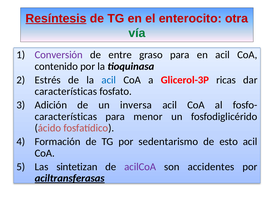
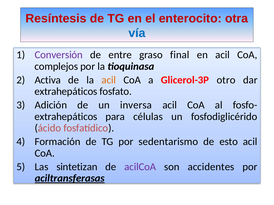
Resíntesis underline: present -> none (56, 18)
vía colour: green -> blue (137, 33)
graso para: para -> final (180, 55)
contenido: contenido -> complejos (56, 67)
Estrés: Estrés -> Activa (48, 80)
acil colour: blue -> orange (109, 80)
ricas: ricas -> otro (226, 80)
características: características -> extrahepáticos (66, 92)
características: características -> extrahepáticos (66, 117)
menor: menor -> células (148, 117)
